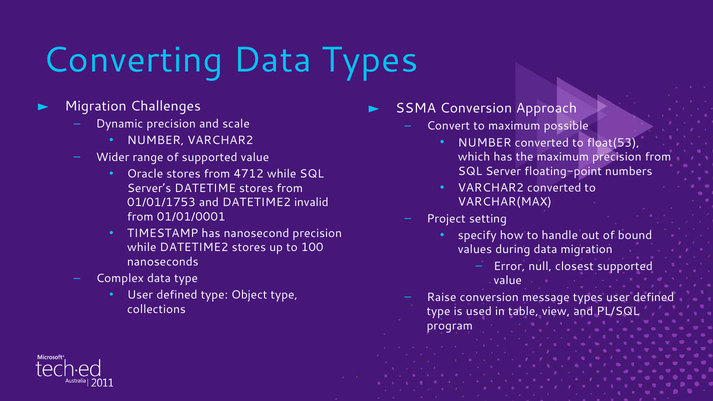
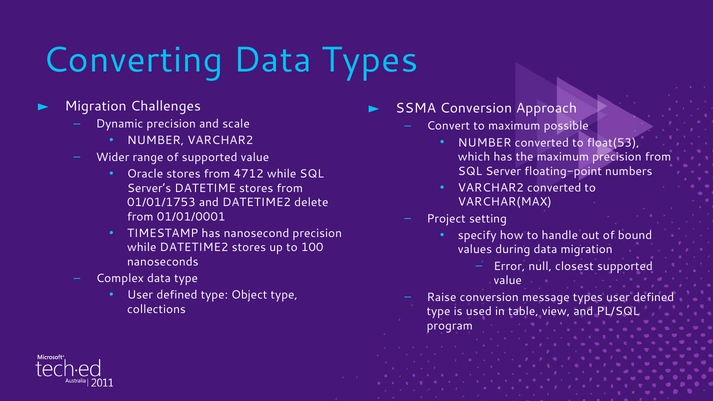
invalid: invalid -> delete (311, 202)
